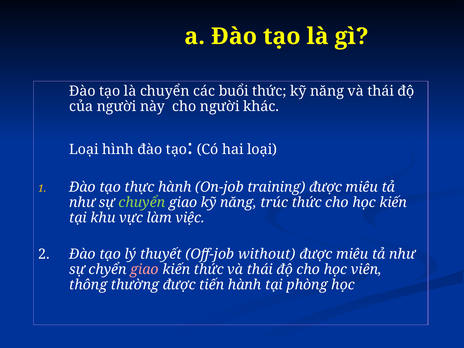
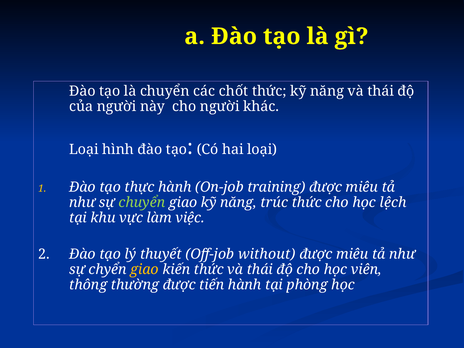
buổi: buổi -> chốt (234, 91)
học kiến: kiến -> lệch (393, 202)
giao colour: pink -> yellow (145, 269)
